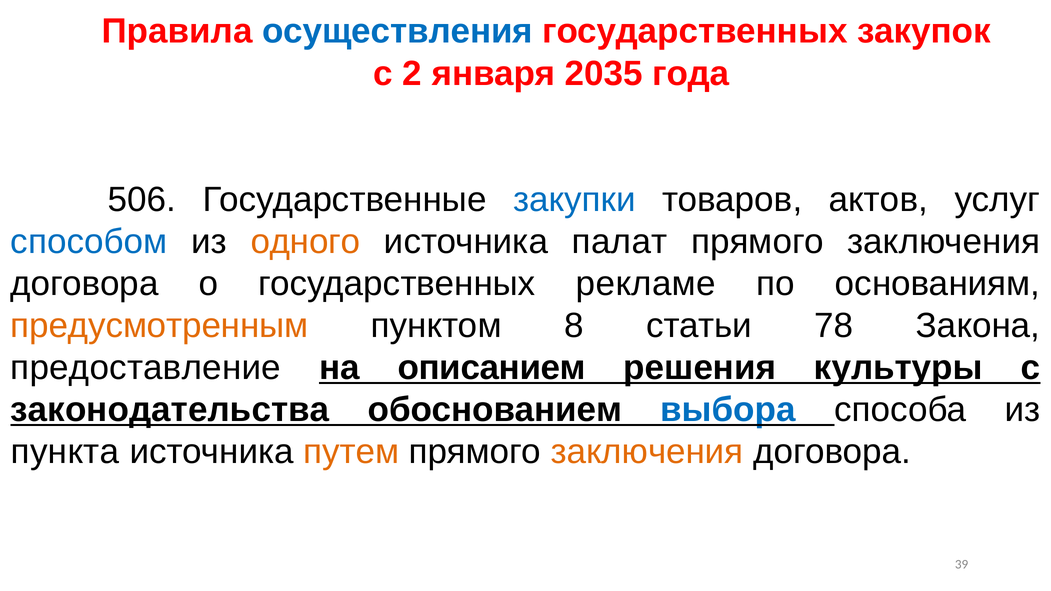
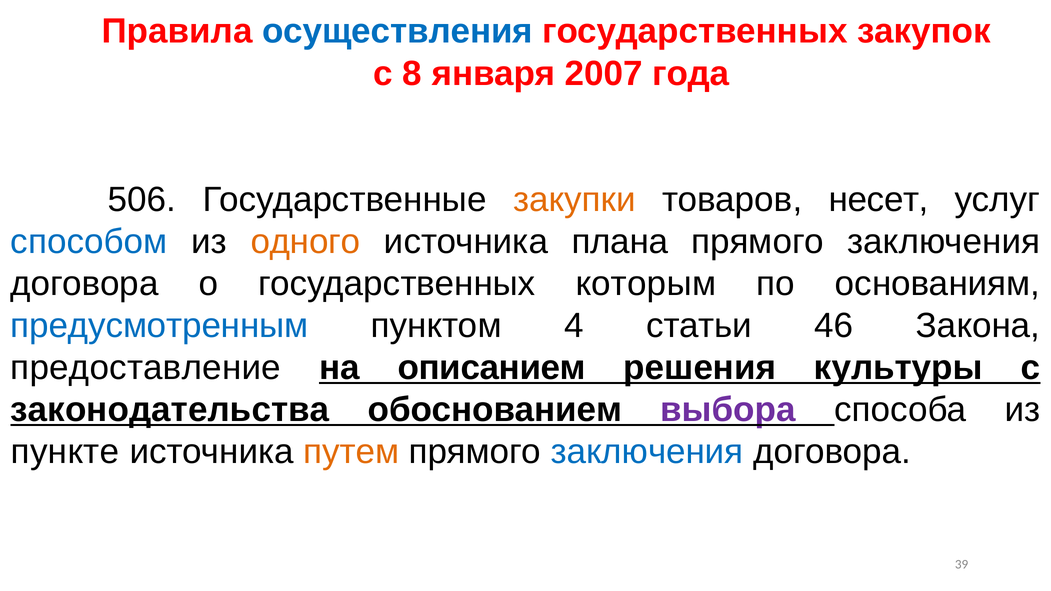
2: 2 -> 8 (412, 73)
2035: 2035 -> 2007 (604, 73)
закупки colour: blue -> orange (574, 200)
актов: актов -> несет (879, 200)
палат: палат -> плана (620, 242)
рекламе: рекламе -> которым (646, 284)
предусмотренным colour: orange -> blue (159, 326)
8: 8 -> 4 (574, 326)
78: 78 -> 46 (834, 326)
выбора colour: blue -> purple (728, 410)
пункта: пункта -> пункте (65, 452)
заключения colour: orange -> blue (647, 452)
